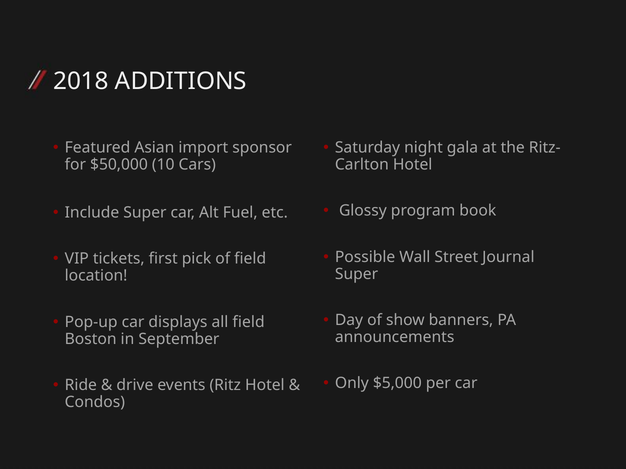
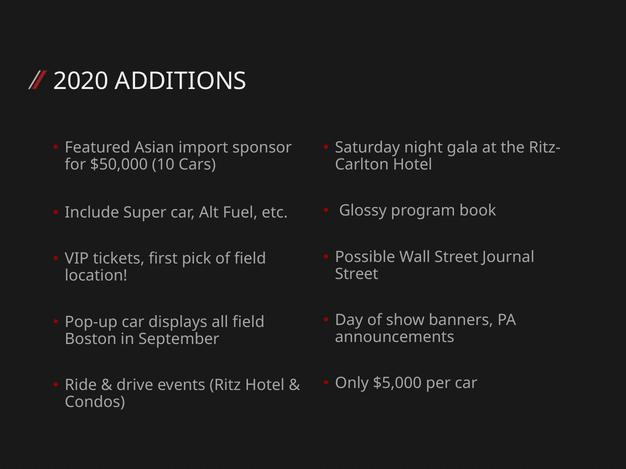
2018: 2018 -> 2020 (81, 81)
Super: Super -> Street (357, 274)
